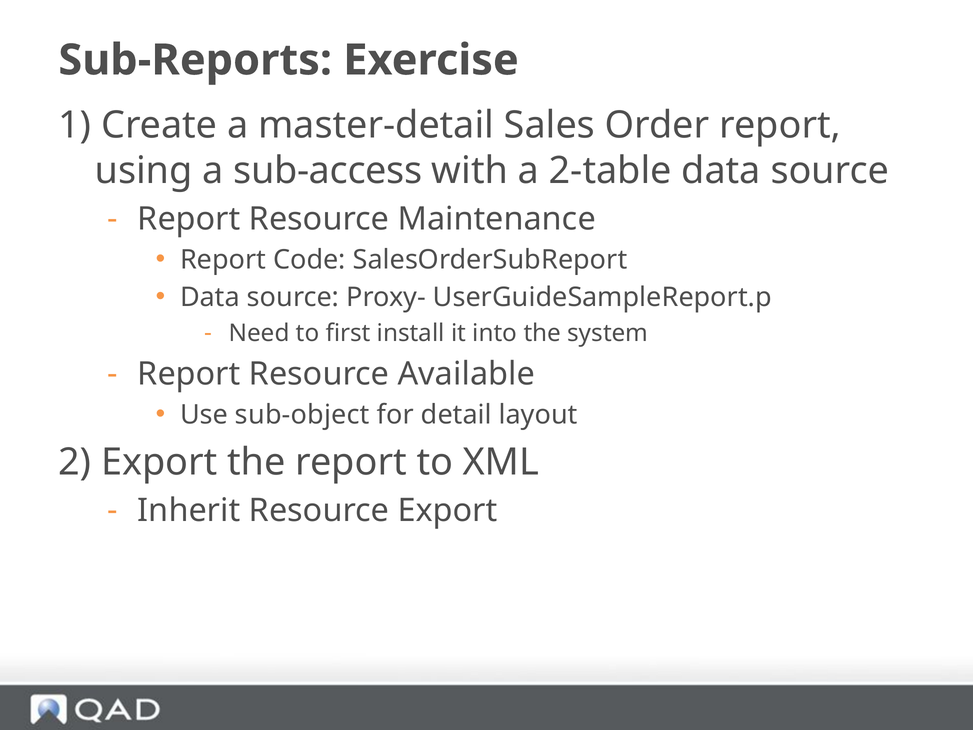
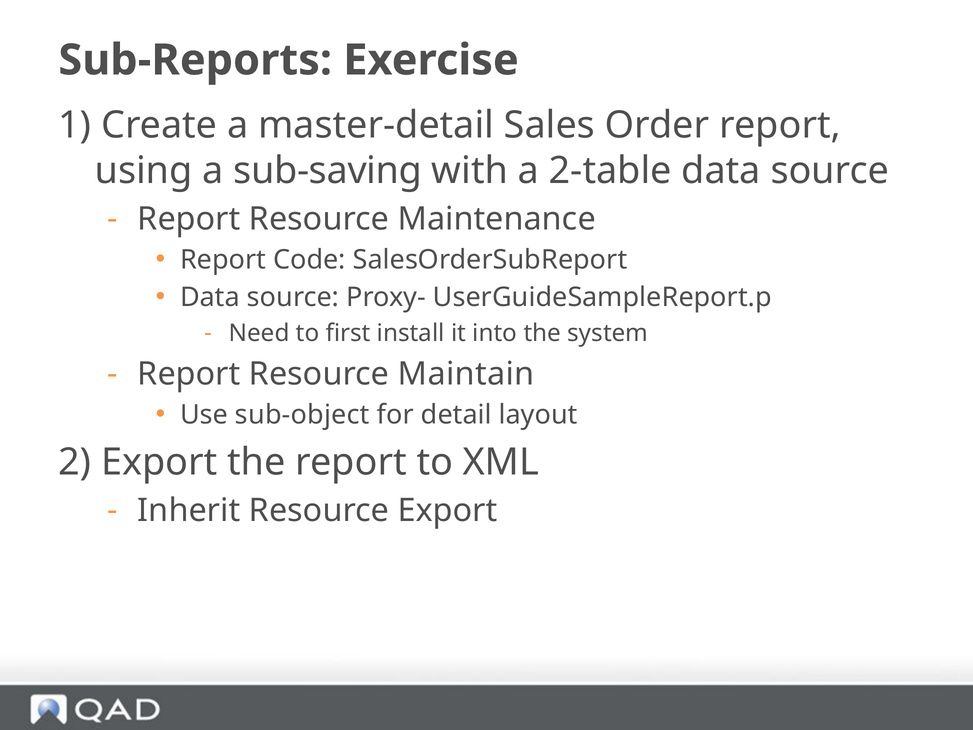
sub-access: sub-access -> sub-saving (328, 171)
Available: Available -> Maintain (466, 374)
